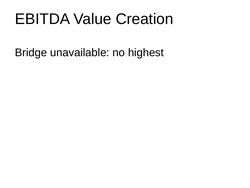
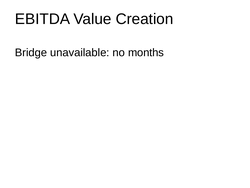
highest: highest -> months (146, 52)
